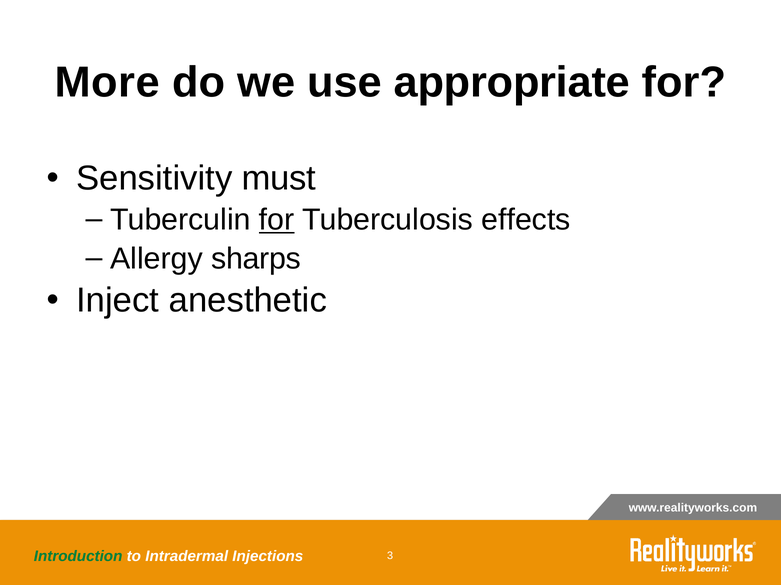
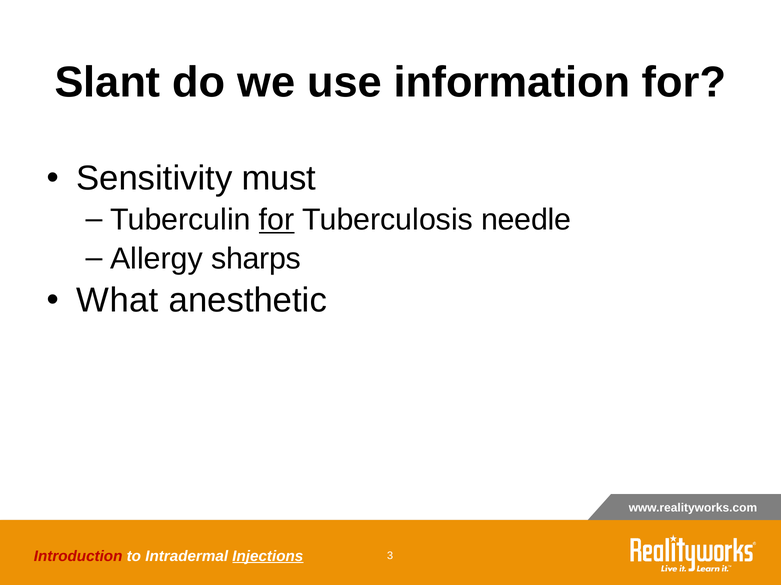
More: More -> Slant (107, 82)
appropriate: appropriate -> information (512, 82)
effects: effects -> needle (526, 220)
Inject: Inject -> What (117, 301)
Introduction colour: green -> red (78, 557)
Injections underline: none -> present (268, 557)
